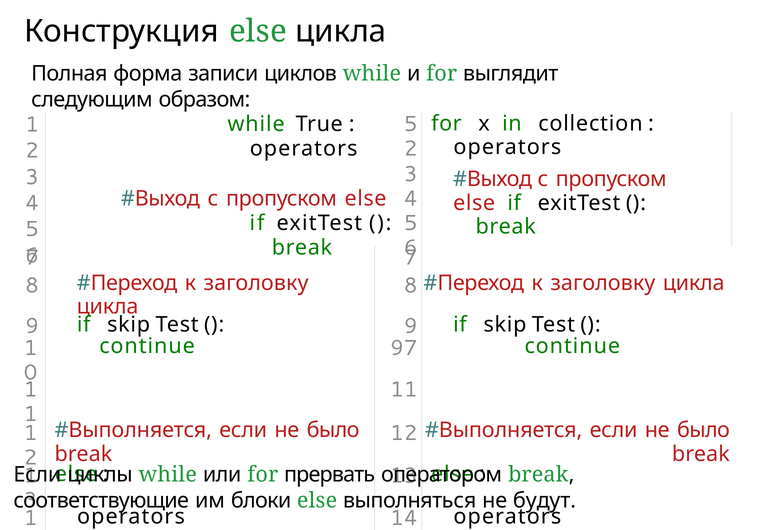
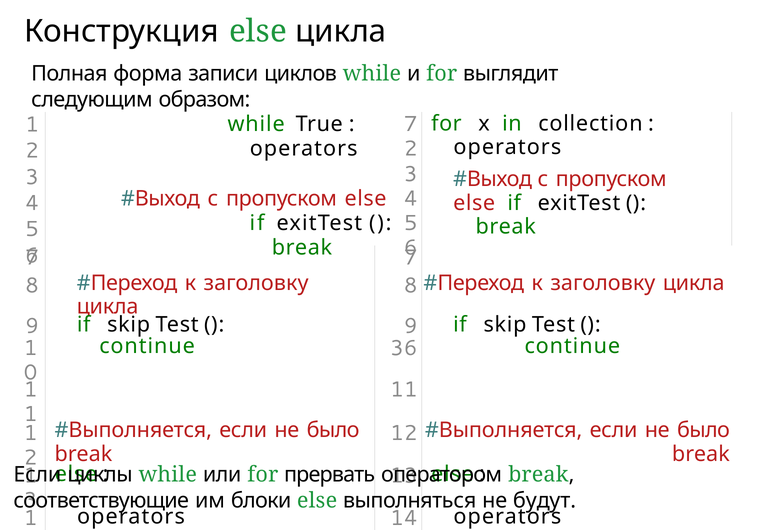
5: 5 -> 7 (411, 124)
97: 97 -> 36 (404, 348)
